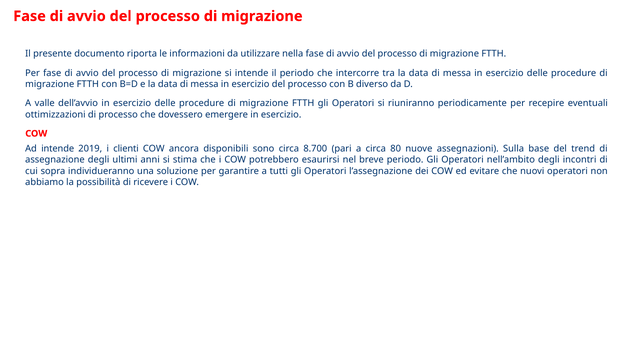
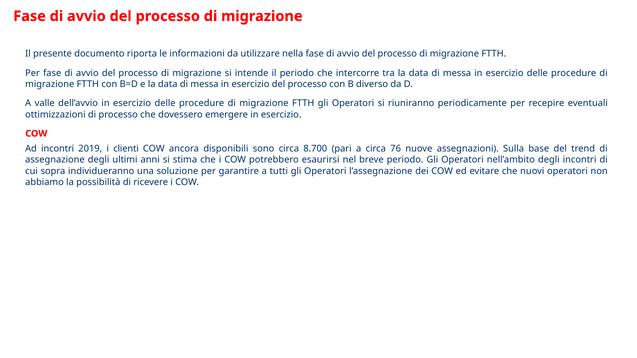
Ad intende: intende -> incontri (58, 149)
80: 80 -> 76 (396, 149)
